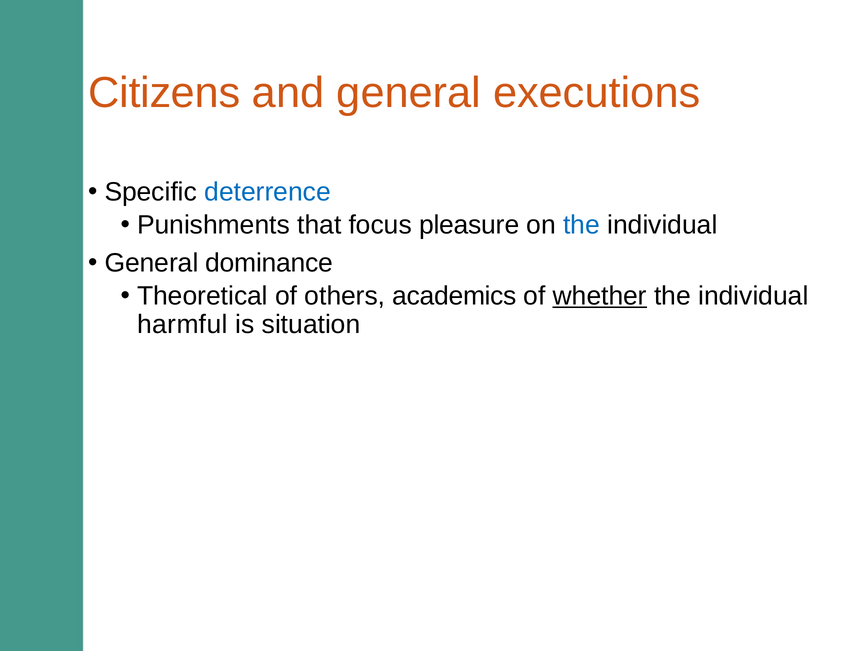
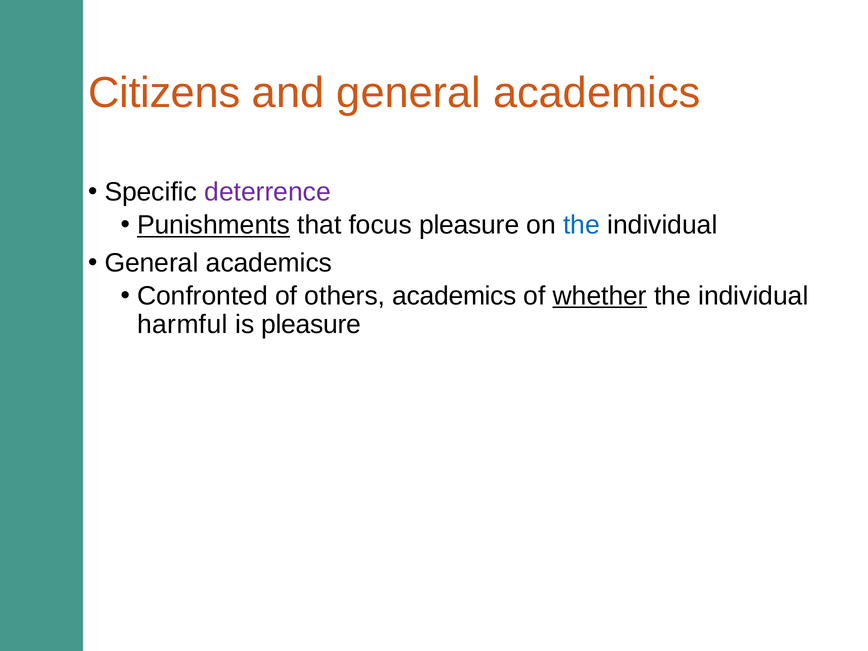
and general executions: executions -> academics (597, 93)
deterrence colour: blue -> purple (268, 192)
Punishments underline: none -> present (214, 225)
dominance: dominance -> academics (269, 263)
Theoretical: Theoretical -> Confronted (202, 296)
is situation: situation -> pleasure (311, 325)
